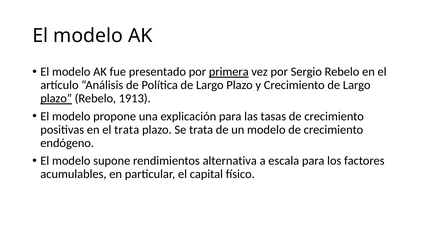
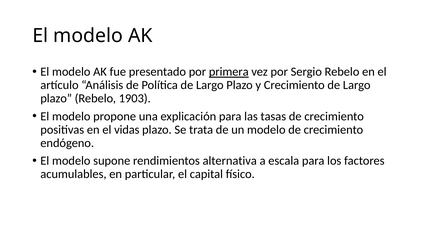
plazo underline: present -> none (56, 99)
1913: 1913 -> 1903 (135, 99)
el trata: trata -> vidas (127, 130)
